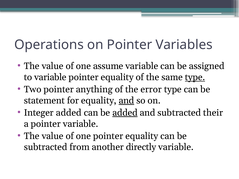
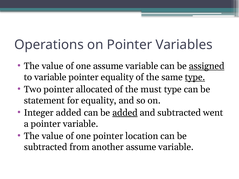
assigned underline: none -> present (207, 66)
anything: anything -> allocated (94, 90)
error: error -> must (151, 90)
and underline: present -> none (126, 101)
their: their -> went (213, 113)
one pointer equality: equality -> location (142, 136)
another directly: directly -> assume (141, 147)
